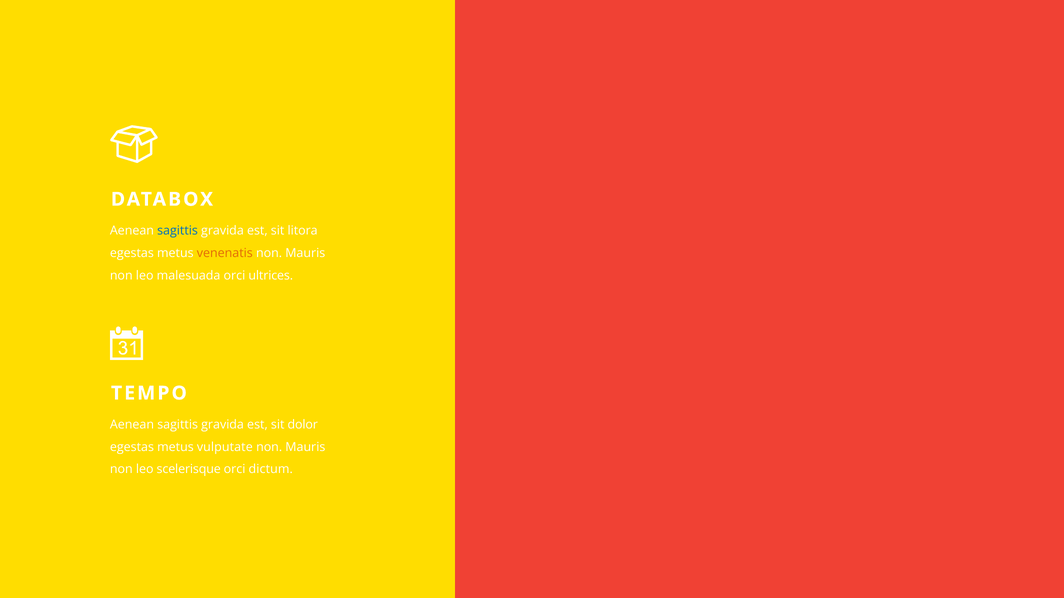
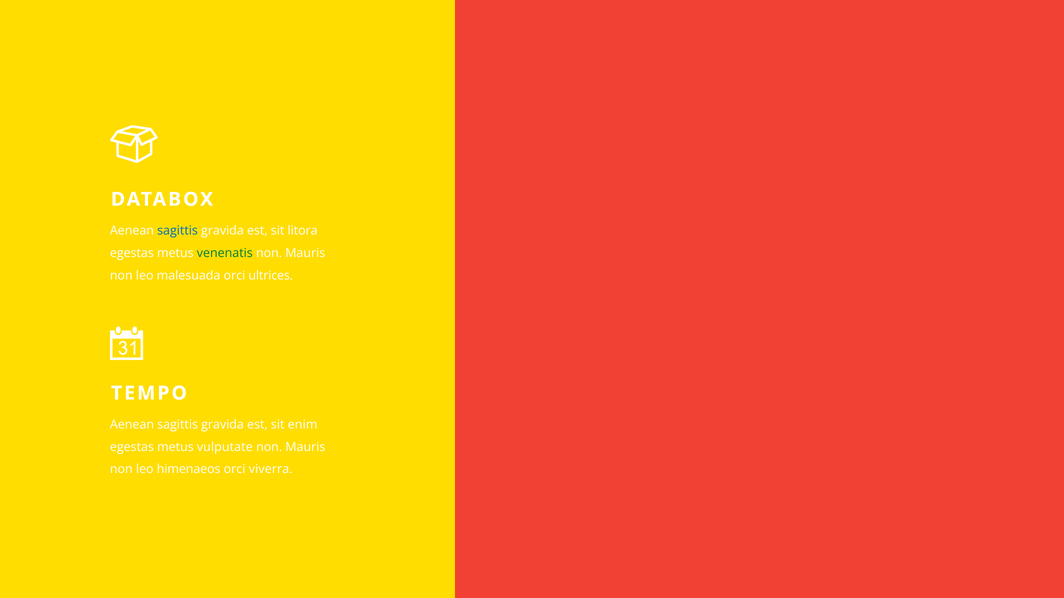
venenatis colour: orange -> green (225, 253)
dolor: dolor -> enim (303, 425)
scelerisque: scelerisque -> himenaeos (189, 470)
dictum: dictum -> viverra (271, 470)
